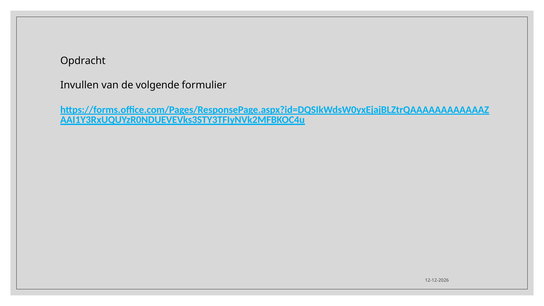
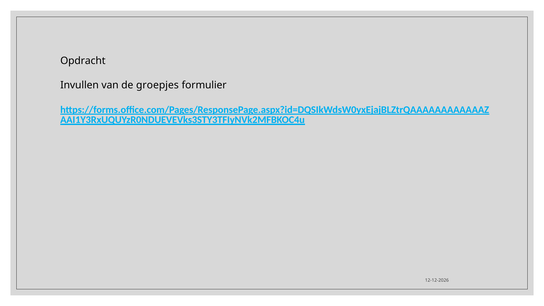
volgende: volgende -> groepjes (157, 85)
